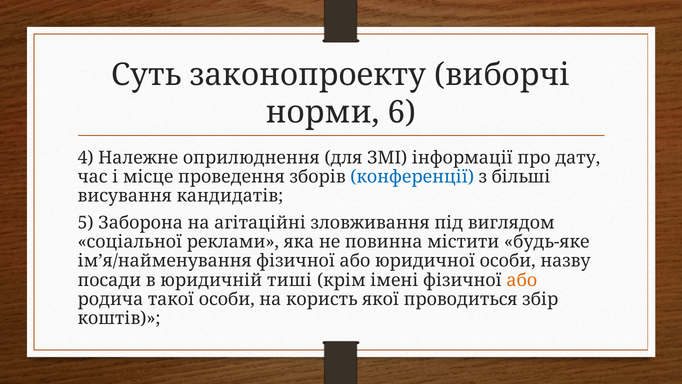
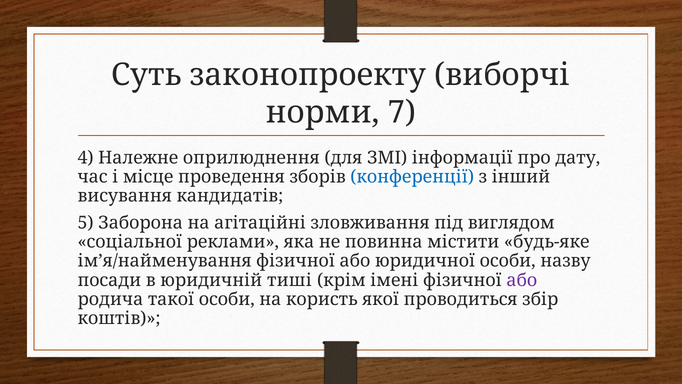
6: 6 -> 7 (402, 112)
більші: більші -> інший (521, 177)
або colour: orange -> purple (522, 280)
